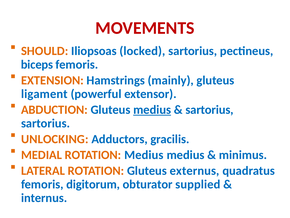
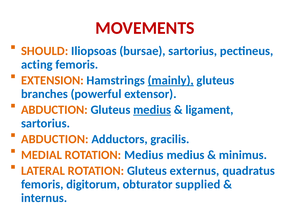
locked: locked -> bursae (143, 51)
biceps: biceps -> acting (37, 64)
mainly underline: none -> present (171, 80)
ligament: ligament -> branches (44, 94)
sartorius: sartorius -> ligament (210, 110)
UNLOCKING: UNLOCKING -> ABDUCTION (55, 139)
